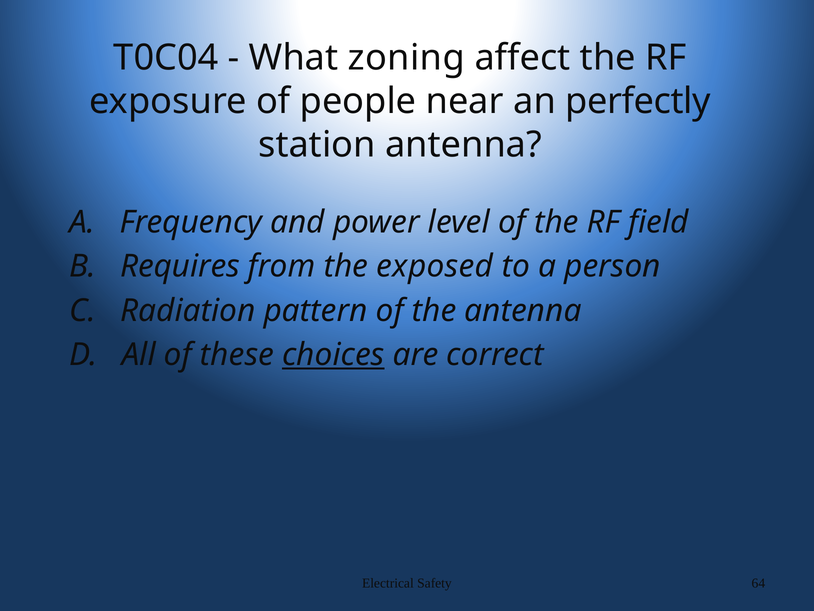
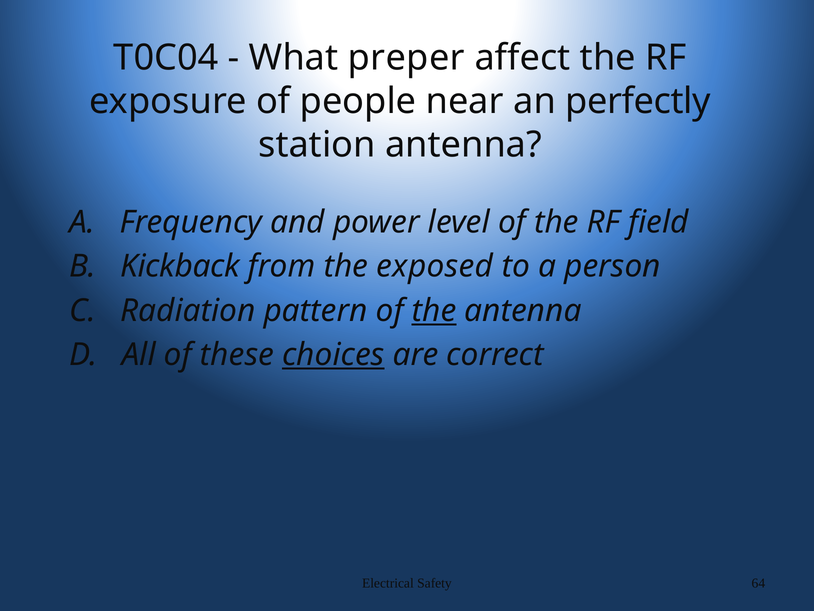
zoning: zoning -> preper (406, 58)
Requires: Requires -> Kickback (180, 266)
the underline: none -> present (434, 310)
